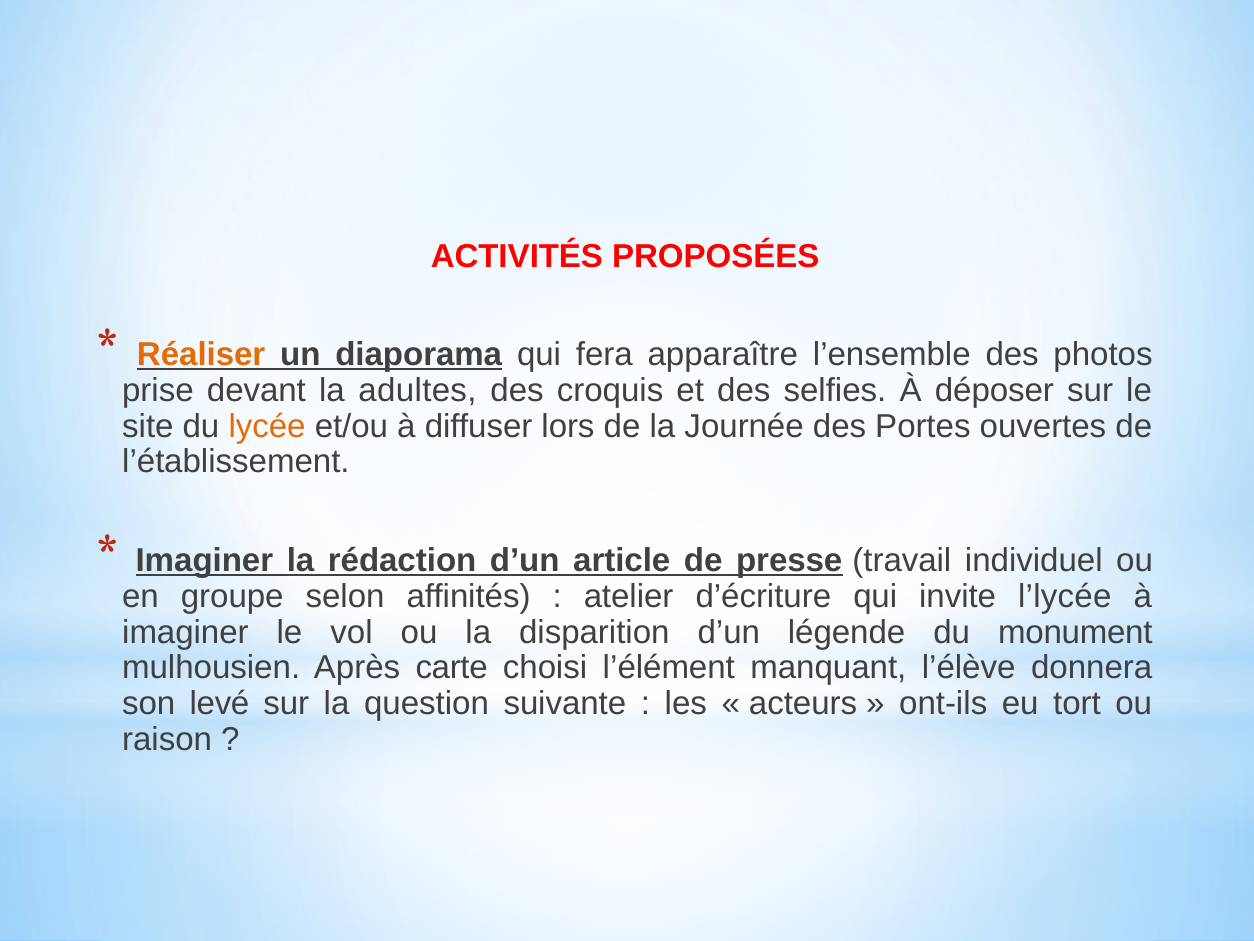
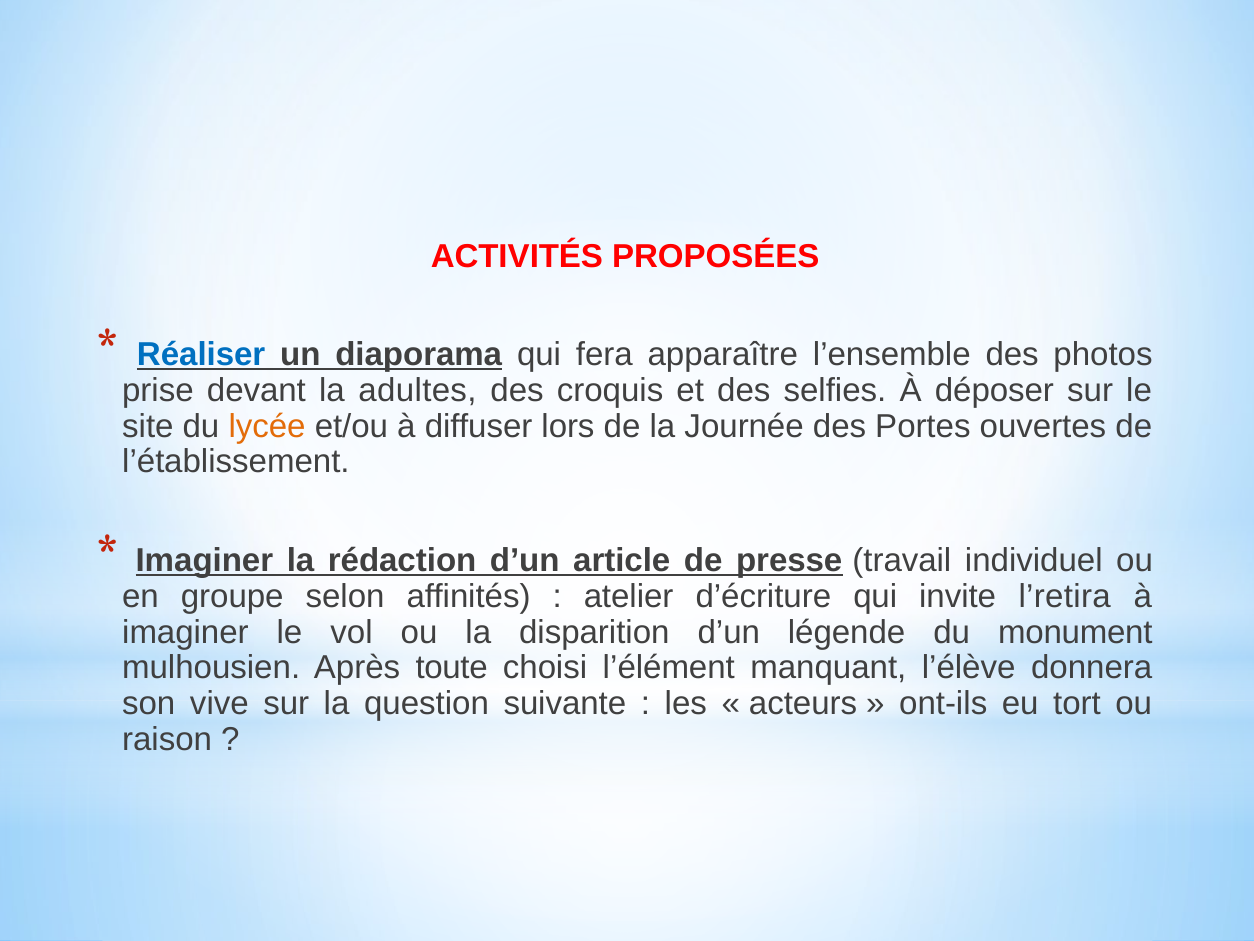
Réaliser colour: orange -> blue (201, 355)
l’lycée: l’lycée -> l’retira (1065, 596)
carte: carte -> toute (452, 668)
levé: levé -> vive (219, 703)
